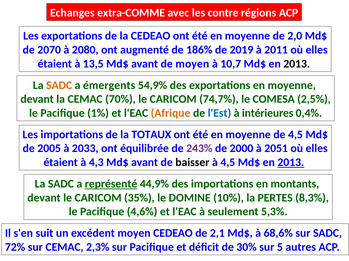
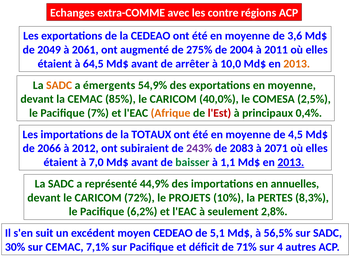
2,0: 2,0 -> 3,6 (295, 36)
2070: 2070 -> 2049 (49, 50)
2080: 2080 -> 2061 (85, 50)
186%: 186% -> 275% (199, 50)
2019: 2019 -> 2004 (241, 50)
13,5: 13,5 -> 64,5 (93, 64)
de moyen: moyen -> arrêter (192, 64)
10,7: 10,7 -> 10,0 (231, 64)
2013 colour: black -> orange (297, 64)
70%: 70% -> 85% (120, 99)
74,7%: 74,7% -> 40,0% (219, 99)
1%: 1% -> 7% (98, 113)
l'Est colour: blue -> red (219, 113)
intérieures: intérieures -> principaux (268, 113)
2005: 2005 -> 2066 (49, 149)
2033: 2033 -> 2012 (85, 149)
équilibrée: équilibrée -> subiraient (145, 149)
2000: 2000 -> 2083 (242, 149)
2051: 2051 -> 2071 (276, 149)
4,3: 4,3 -> 7,0 (96, 163)
baisser colour: black -> green (192, 163)
à 4,5: 4,5 -> 1,1 (228, 163)
représenté underline: present -> none (111, 184)
montants: montants -> annuelles (295, 184)
35%: 35% -> 72% (139, 198)
DOMINE: DOMINE -> PROJETS (190, 198)
4,6%: 4,6% -> 6,2% (142, 212)
5,3%: 5,3% -> 2,8% (274, 212)
2,1: 2,1 -> 5,1 (217, 234)
68,6%: 68,6% -> 56,5% (278, 234)
72%: 72% -> 30% (15, 248)
2,3%: 2,3% -> 7,1% (98, 248)
30%: 30% -> 71% (247, 248)
5: 5 -> 4 (280, 248)
